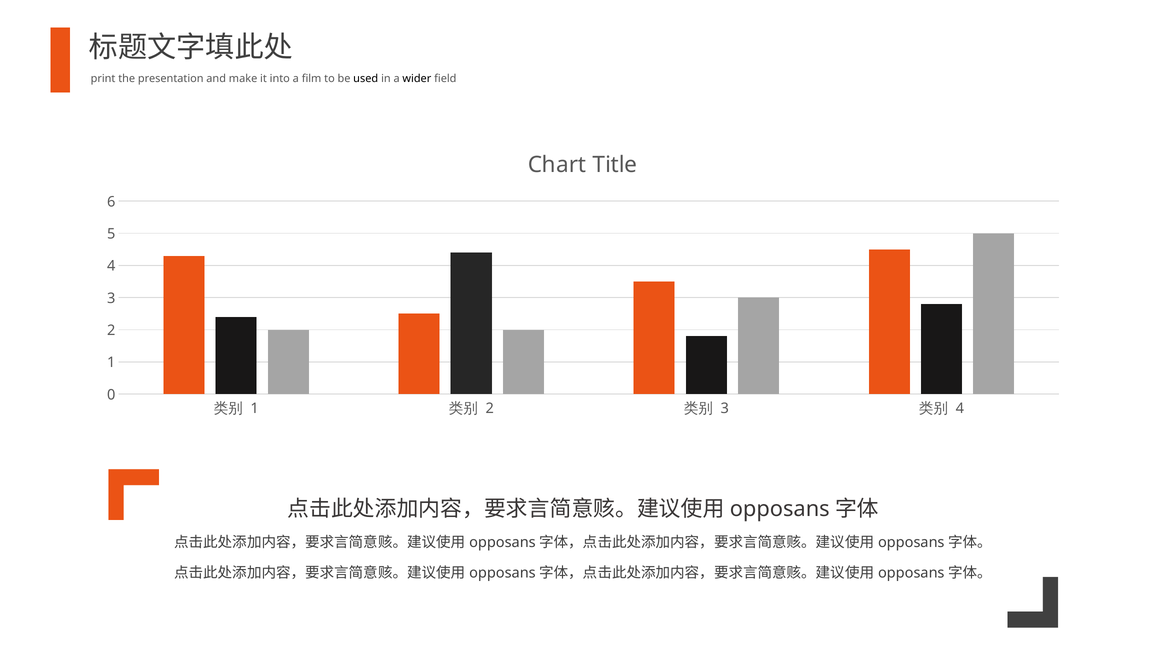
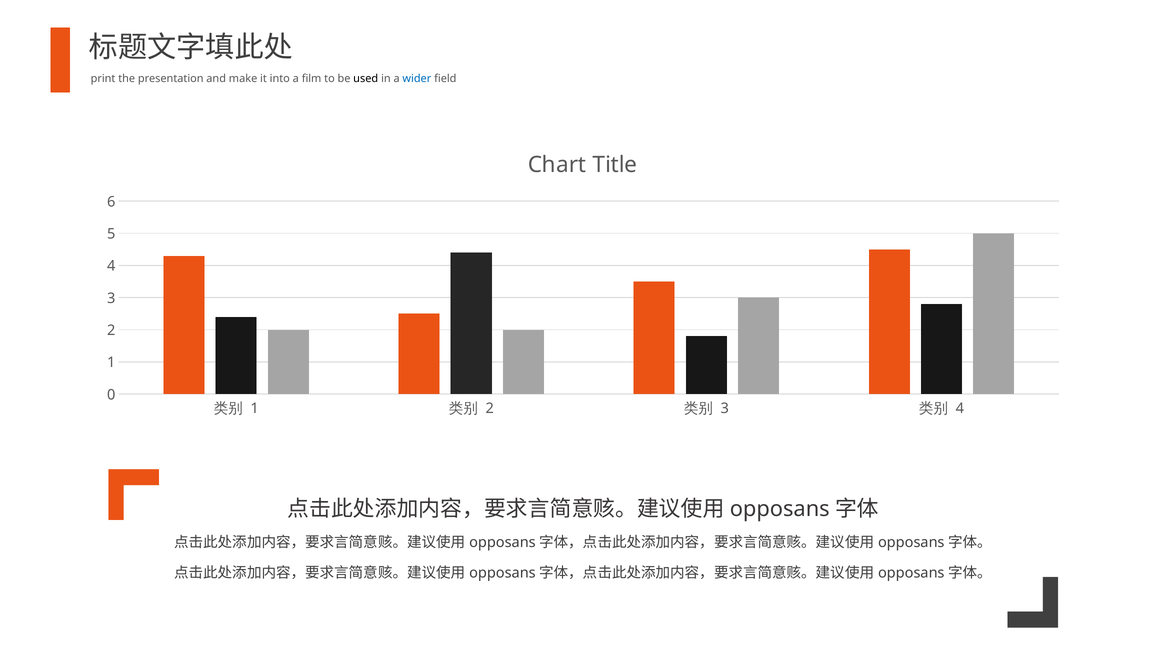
wider colour: black -> blue (417, 78)
